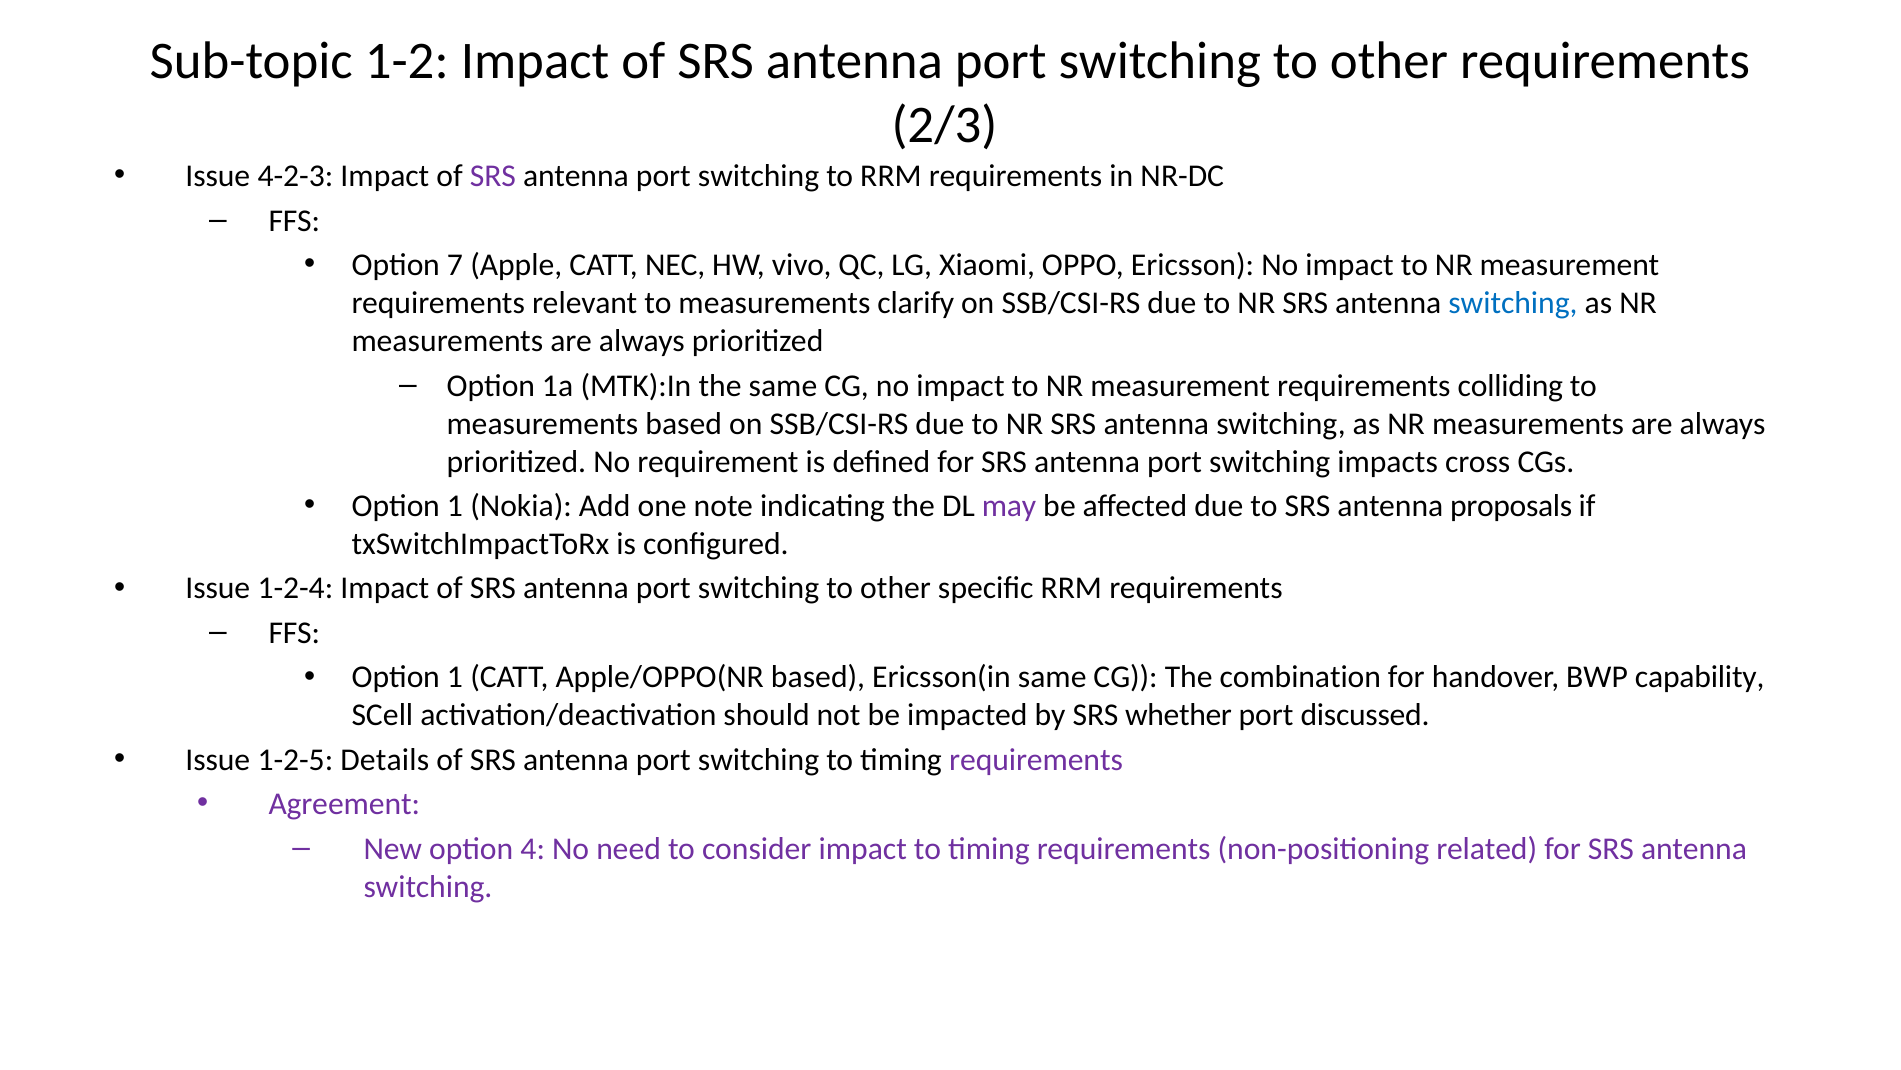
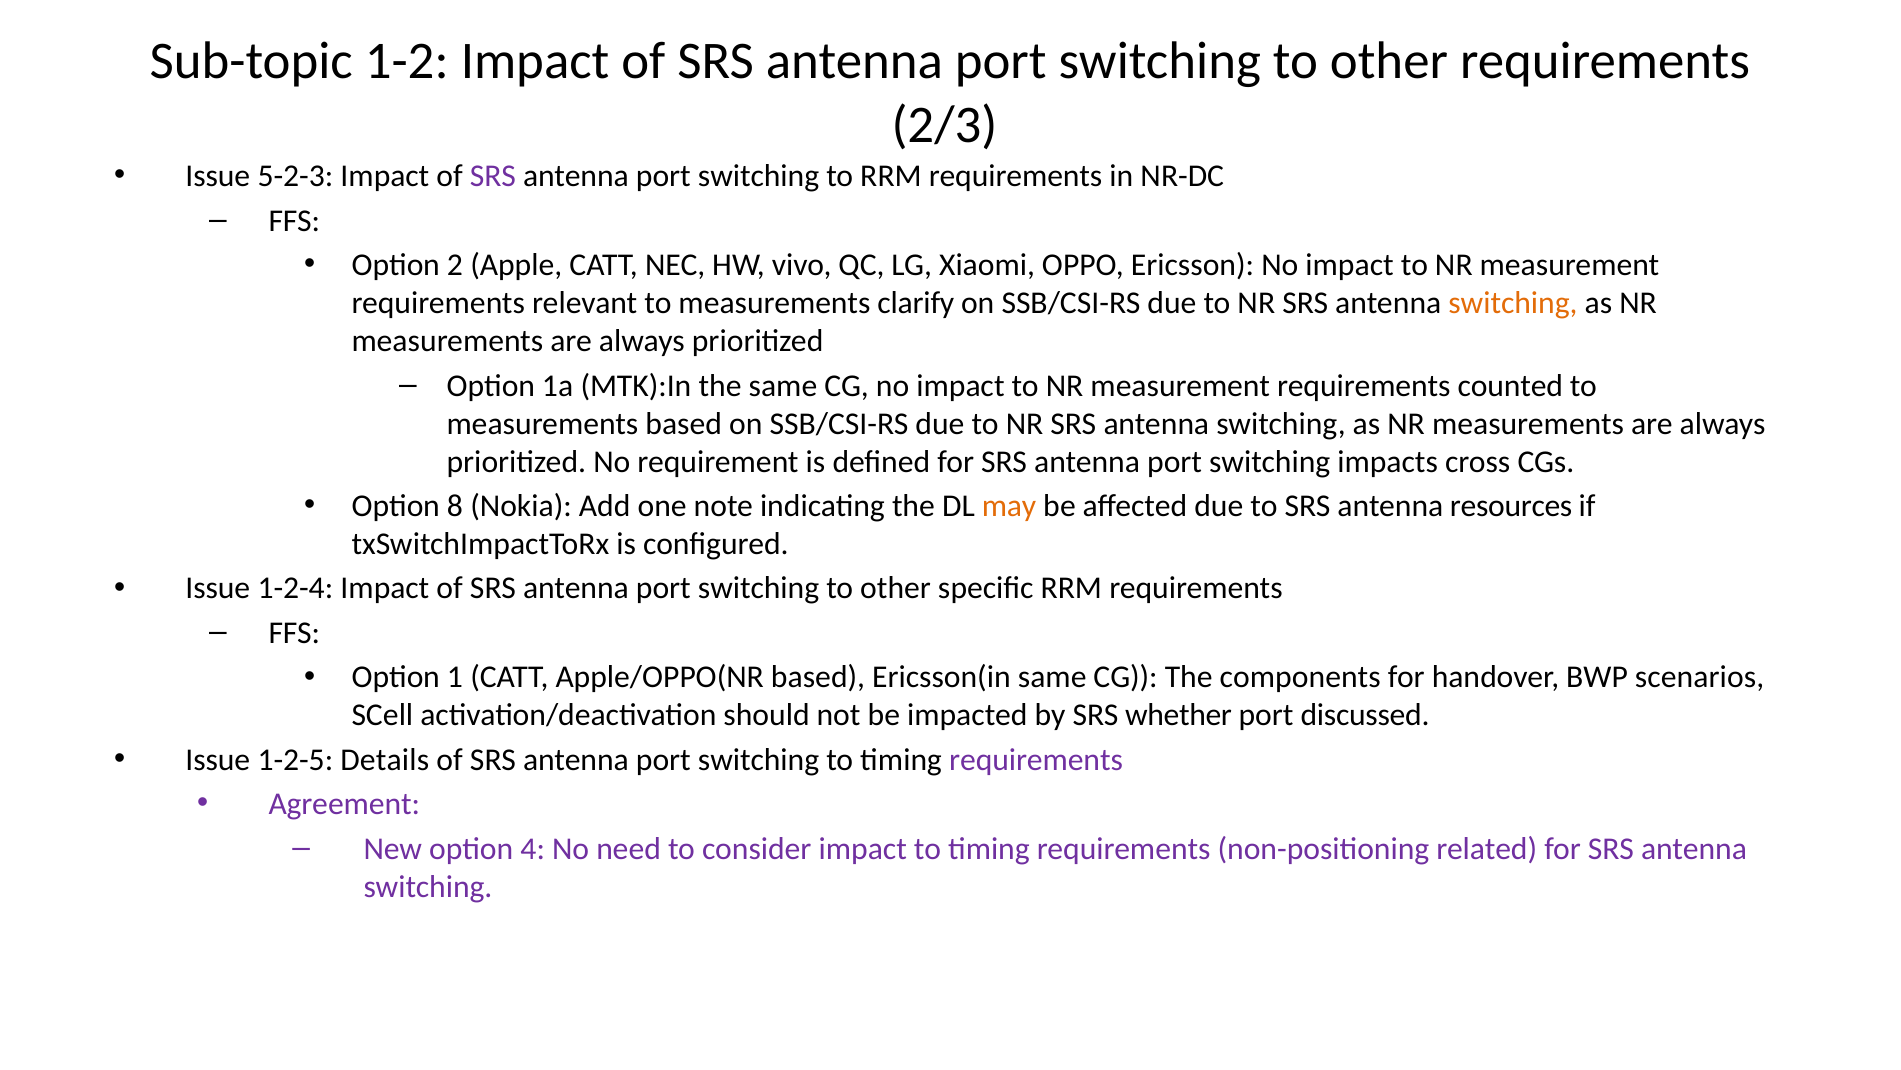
4-2-3: 4-2-3 -> 5-2-3 (295, 176)
7: 7 -> 2 (455, 265)
switching colour: blue -> orange (1513, 303)
colliding: colliding -> counted (1510, 385)
1: 1 -> 8 (455, 506)
may colour: purple -> orange (1009, 506)
proposals: proposals -> resources (1511, 506)
combination: combination -> components (1300, 677)
capability: capability -> scenarios (1700, 677)
